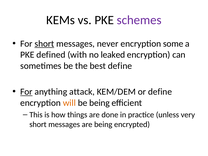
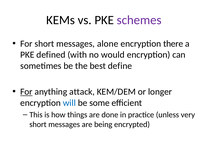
short underline: present -> none (44, 44)
never: never -> alone (108, 44)
some: some -> there (173, 44)
leaked: leaked -> would (113, 55)
or define: define -> longer (160, 92)
will colour: orange -> blue (69, 103)
be being: being -> some (100, 103)
